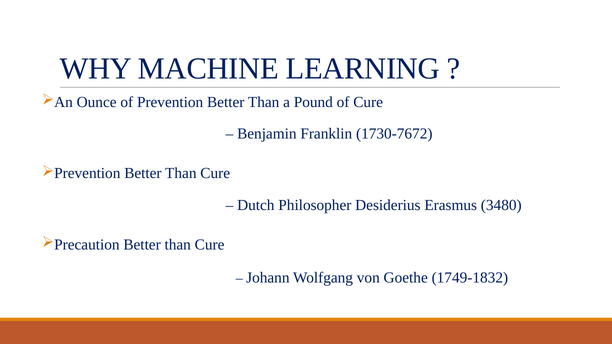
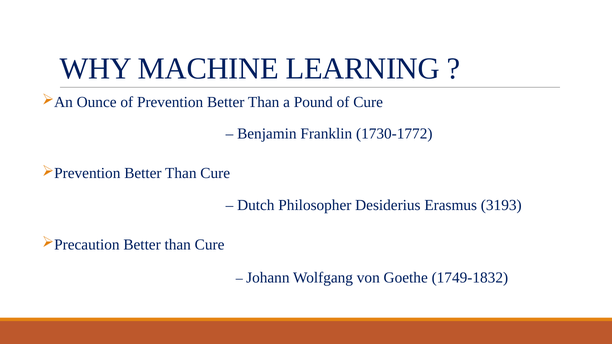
1730-7672: 1730-7672 -> 1730-1772 (394, 134)
3480: 3480 -> 3193 (501, 205)
